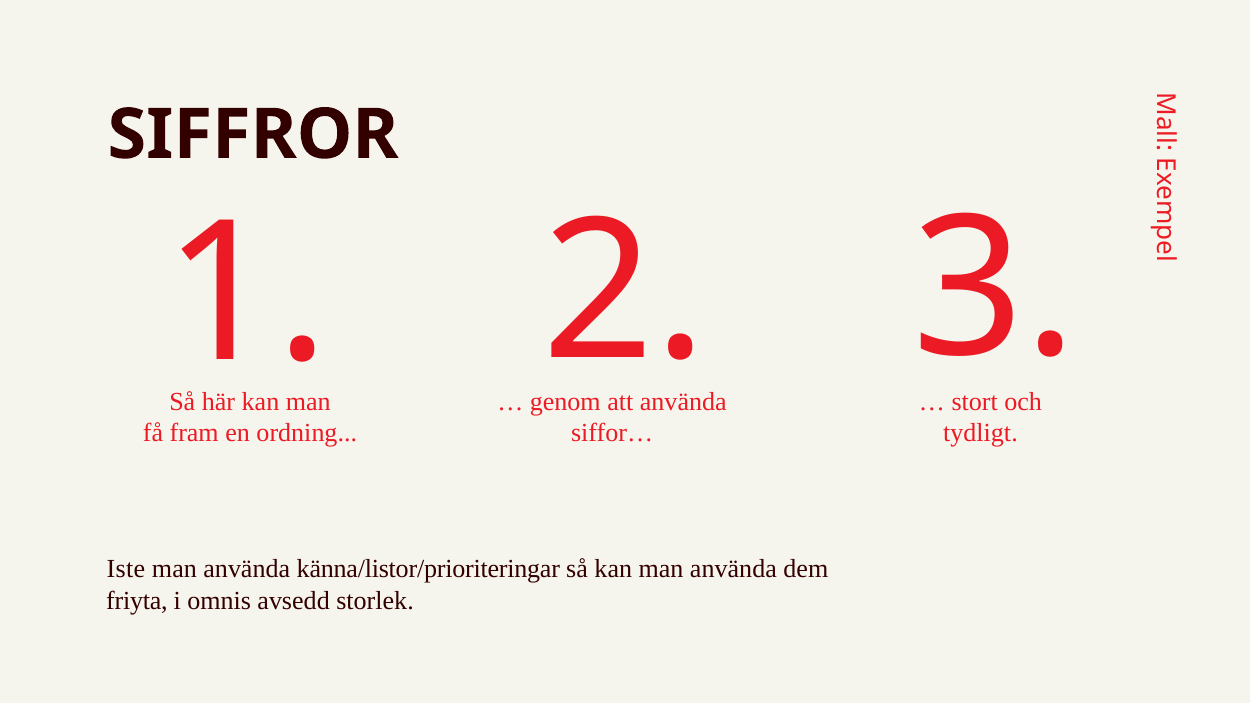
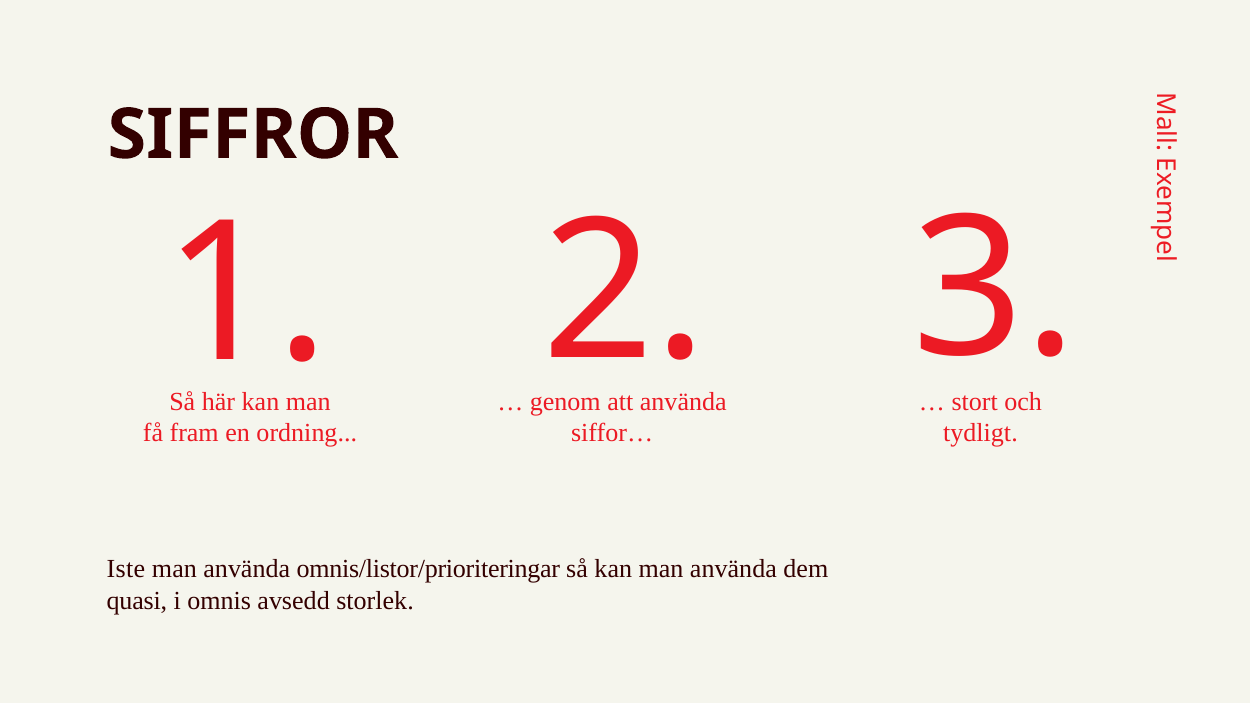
känna/listor/prioriteringar: känna/listor/prioriteringar -> omnis/listor/prioriteringar (428, 569)
friyta: friyta -> quasi (137, 601)
